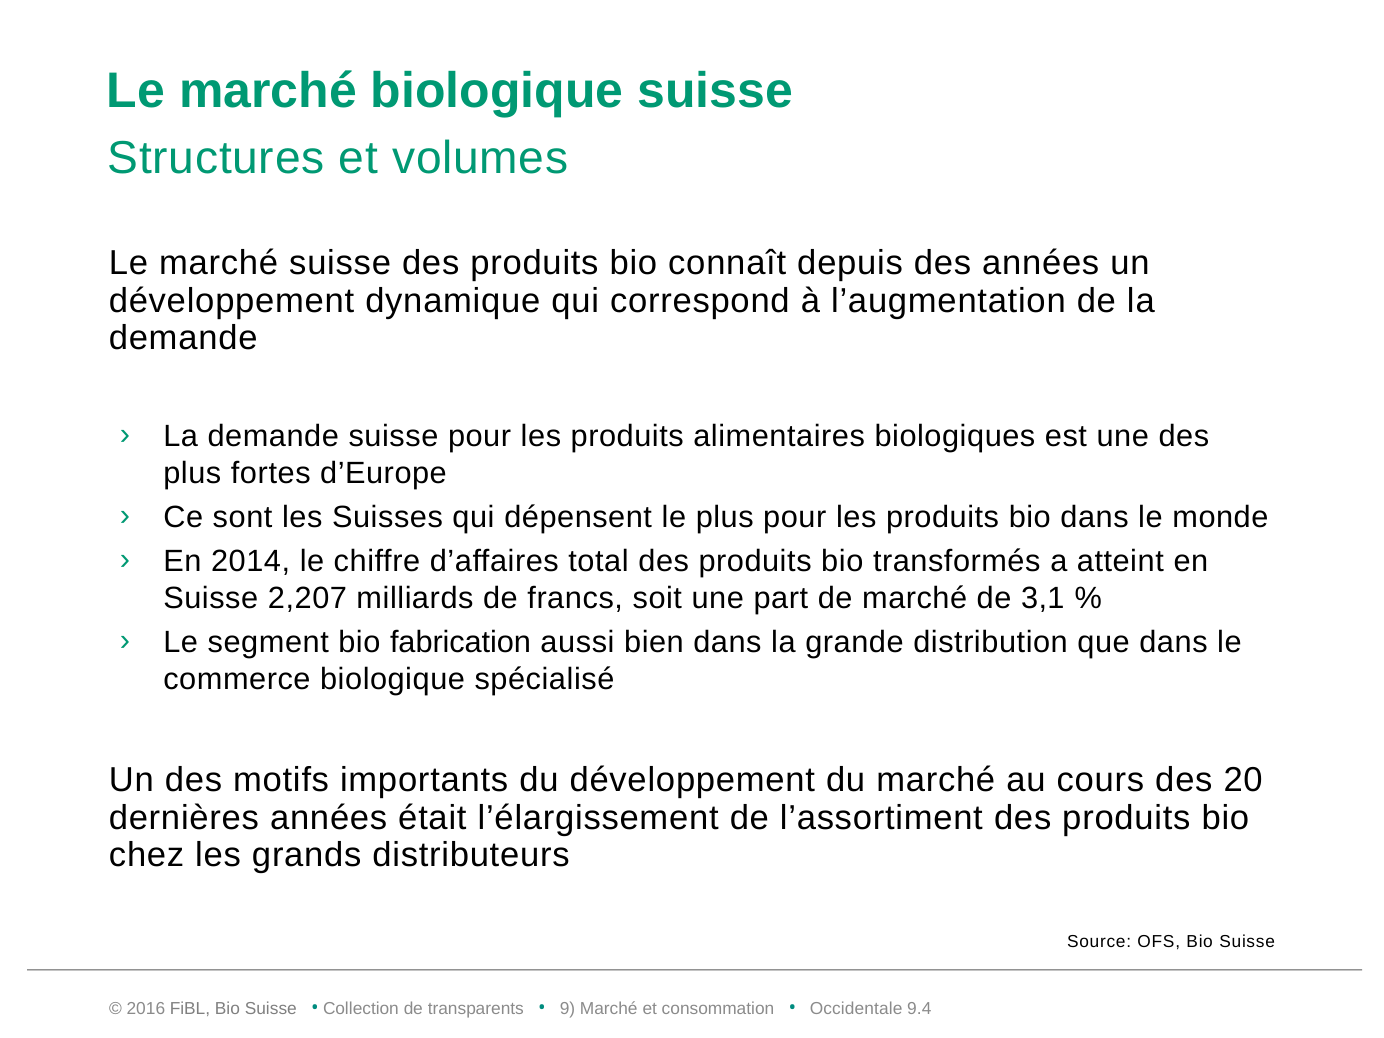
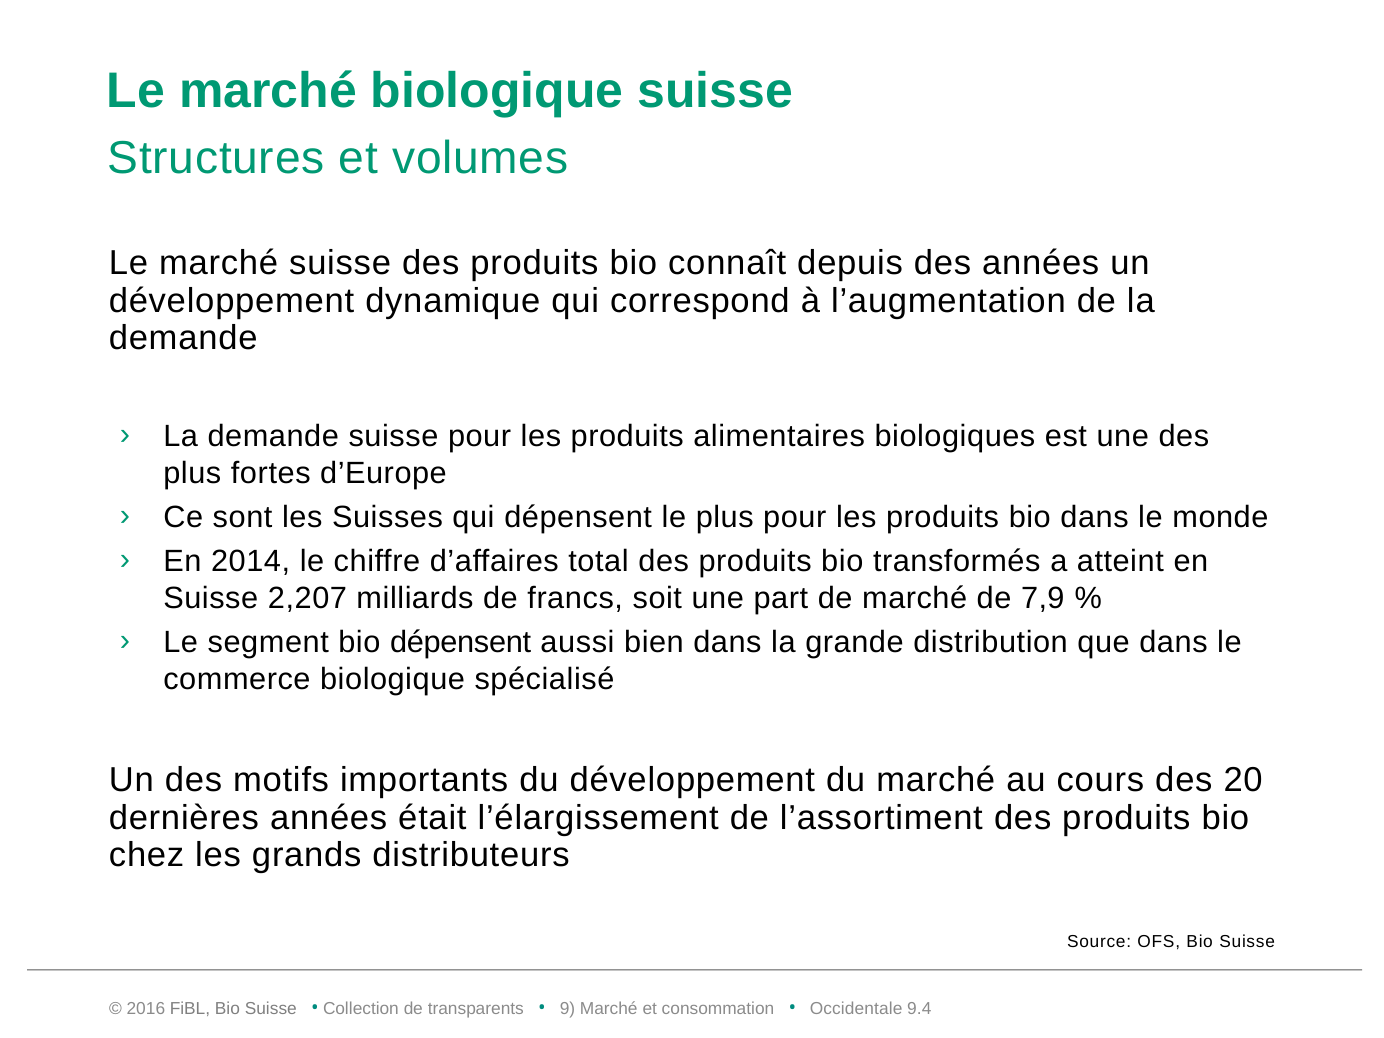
3,1: 3,1 -> 7,9 (1043, 598)
bio fabrication: fabrication -> dépensent (461, 642)
